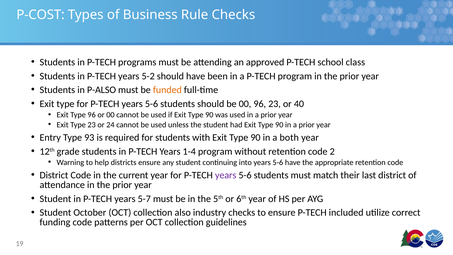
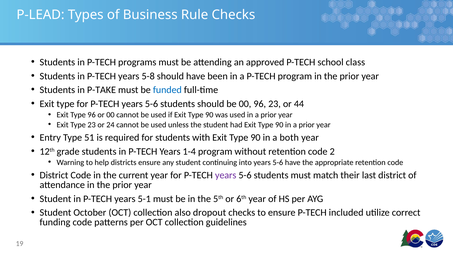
P-COST: P-COST -> P-LEAD (40, 15)
5-2: 5-2 -> 5-8 (148, 76)
P-ALSO: P-ALSO -> P-TAKE (102, 90)
funded colour: orange -> blue (167, 90)
40: 40 -> 44 (299, 104)
93: 93 -> 51 (89, 137)
5-7: 5-7 -> 5-1 (144, 199)
industry: industry -> dropout (210, 213)
